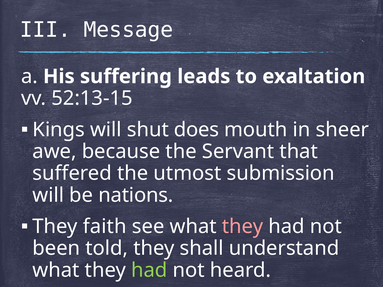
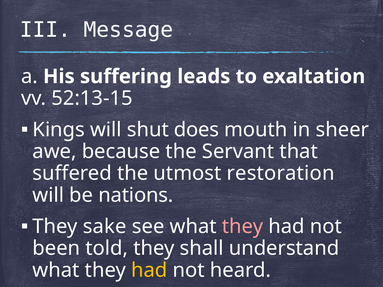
submission: submission -> restoration (281, 173)
faith: faith -> sake (105, 227)
had colour: light green -> yellow (149, 270)
